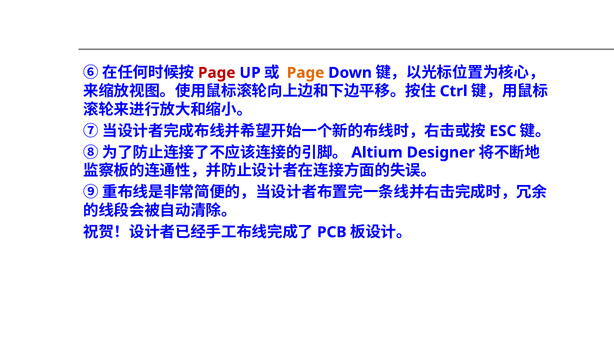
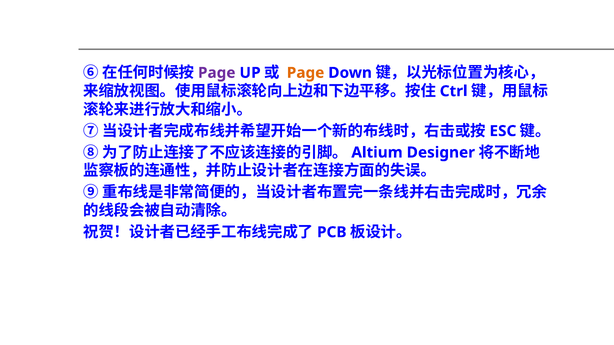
Page colour: red -> purple (217, 73)
